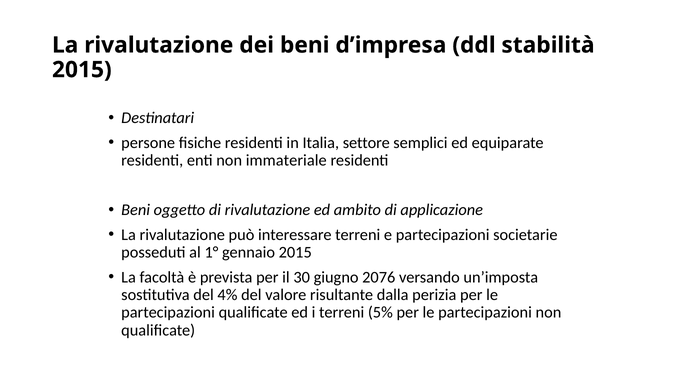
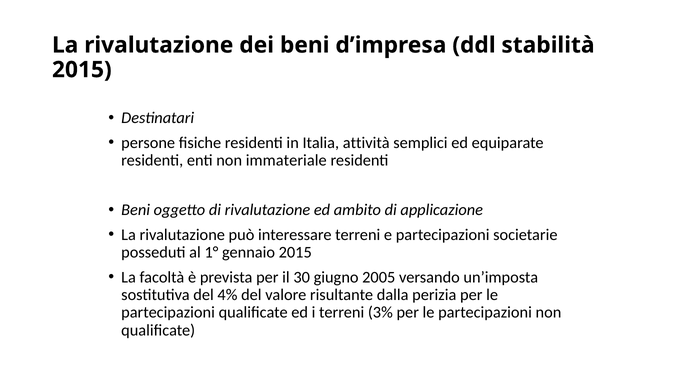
settore: settore -> attività (366, 143)
2076: 2076 -> 2005 (379, 277)
5%: 5% -> 3% (380, 312)
